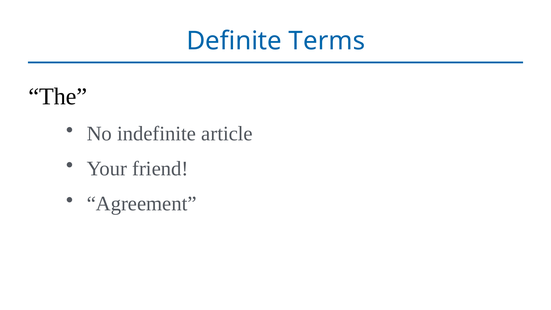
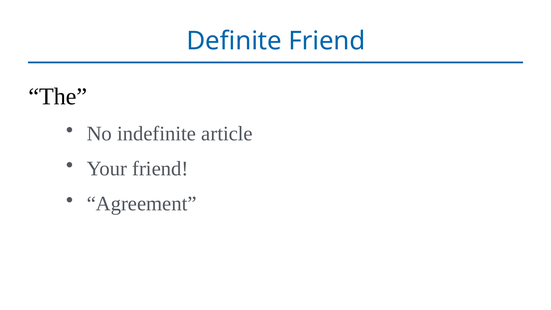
Definite Terms: Terms -> Friend (327, 41)
